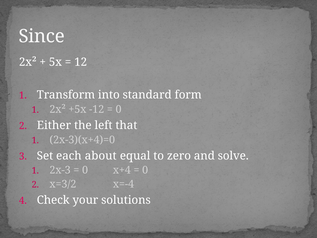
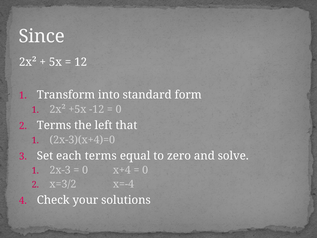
Either: Either -> Terms (54, 125)
each about: about -> terms (101, 156)
